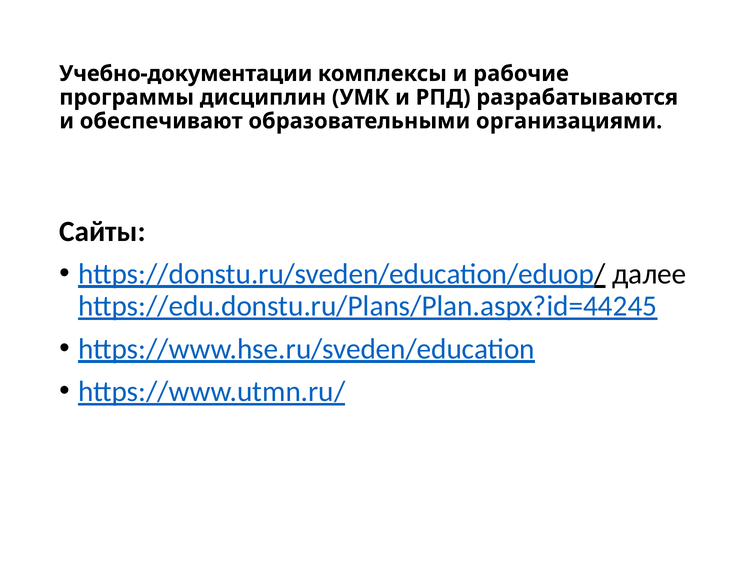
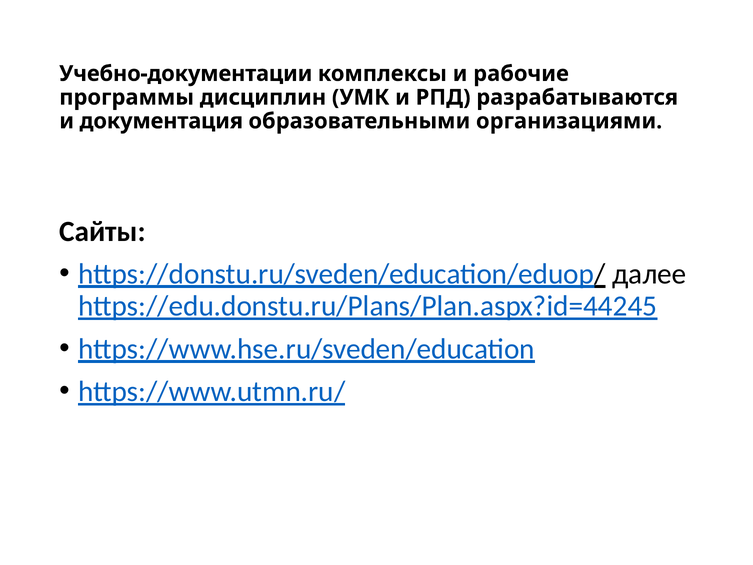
обеспечивают: обеспечивают -> документация (161, 121)
